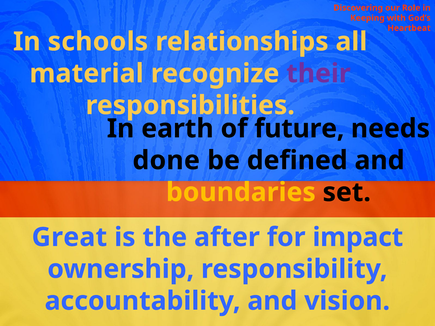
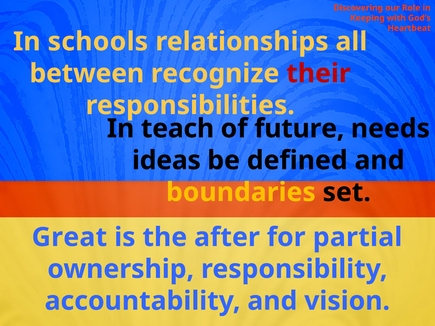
material: material -> between (87, 74)
their colour: purple -> red (318, 74)
earth: earth -> teach (178, 129)
done: done -> ideas (166, 161)
impact: impact -> partial (358, 237)
